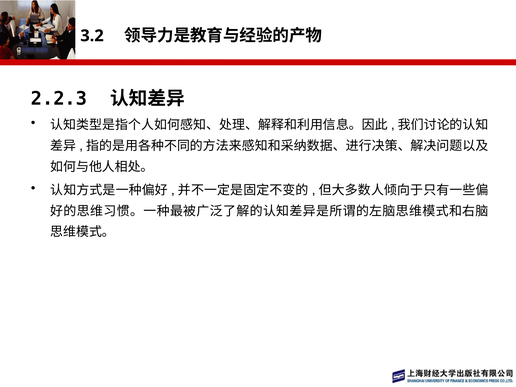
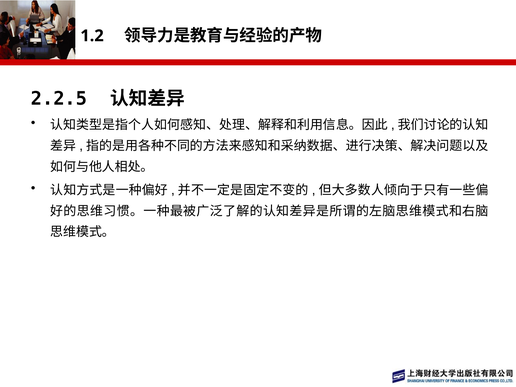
3.2: 3.2 -> 1.2 (92, 36)
2.2.3: 2.2.3 -> 2.2.5 (59, 99)
